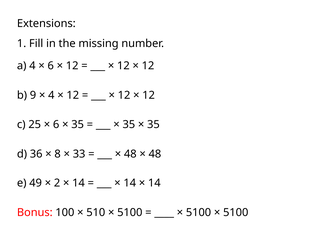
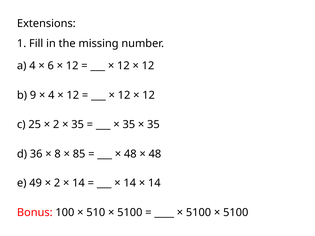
6: 6 -> 2 (56, 125)
33: 33 -> 85 (79, 154)
